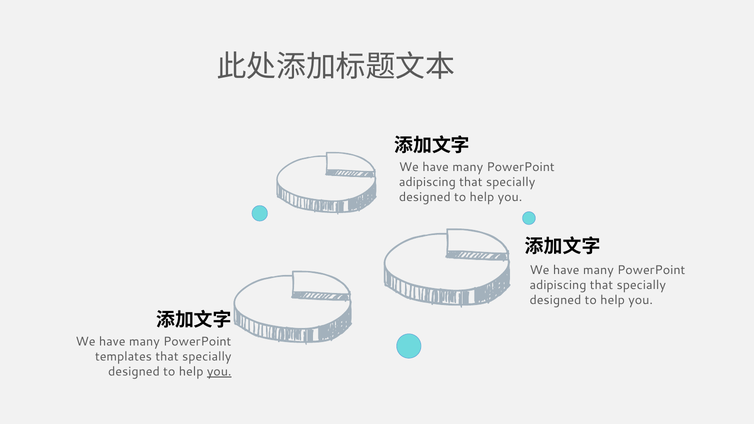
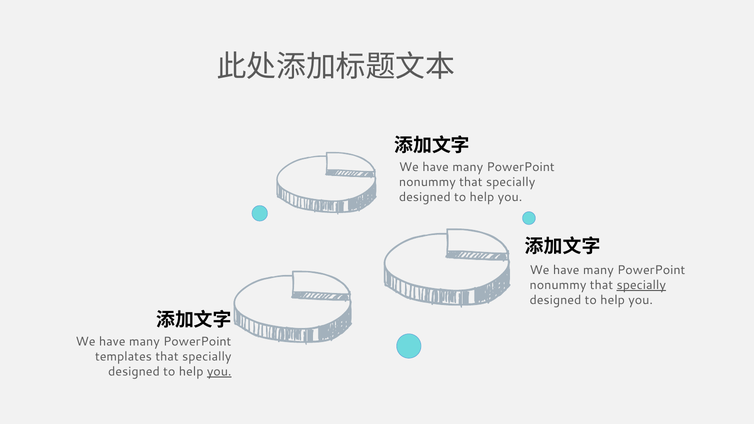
adipiscing: adipiscing -> nonummy (427, 182)
adipiscing: adipiscing -> nonummy (558, 285)
specially underline: none -> present (641, 285)
